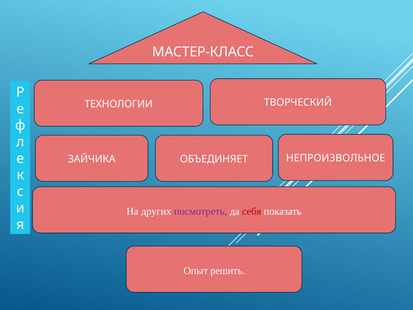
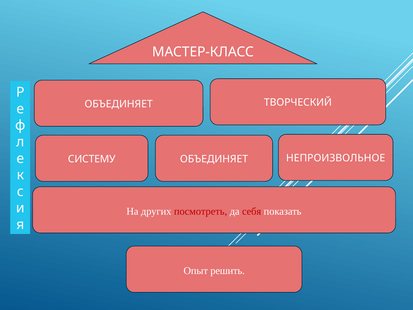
ТЕХНОЛОГИИ: ТЕХНОЛОГИИ -> ОБЪЕДИНЯЕТ (119, 104)
ЗАЙЧИКА: ЗАЙЧИКА -> СИСТЕМУ (92, 159)
посмотреть colour: purple -> red (201, 211)
